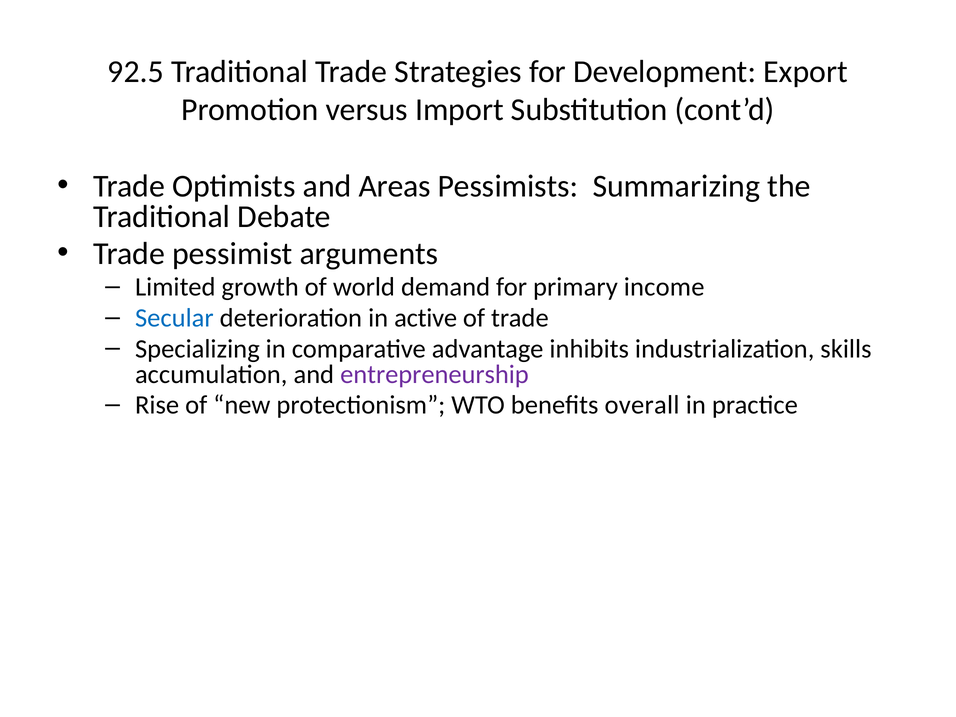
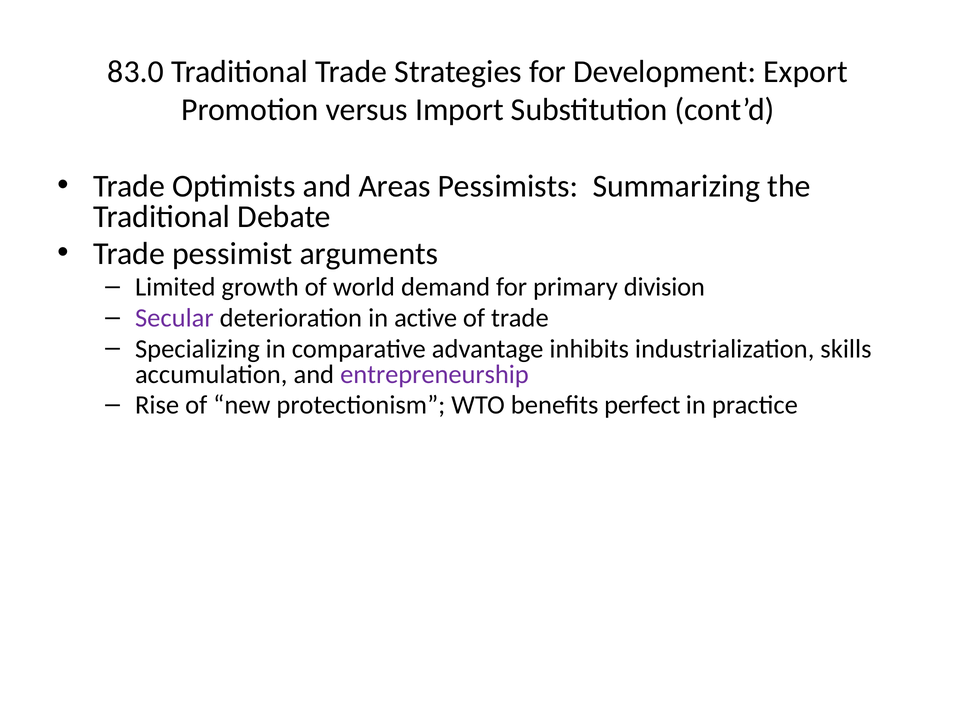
92.5: 92.5 -> 83.0 (136, 72)
income: income -> division (664, 287)
Secular colour: blue -> purple (174, 318)
overall: overall -> perfect (642, 405)
